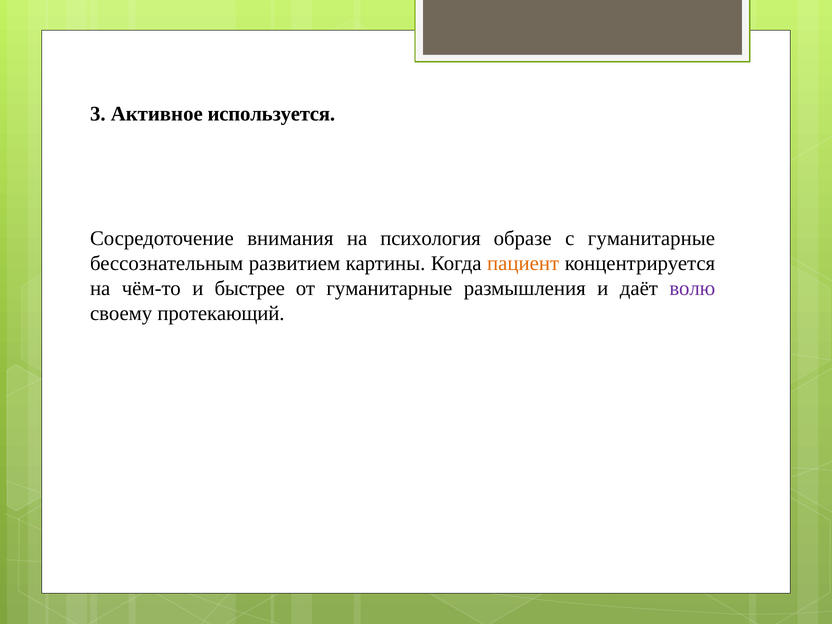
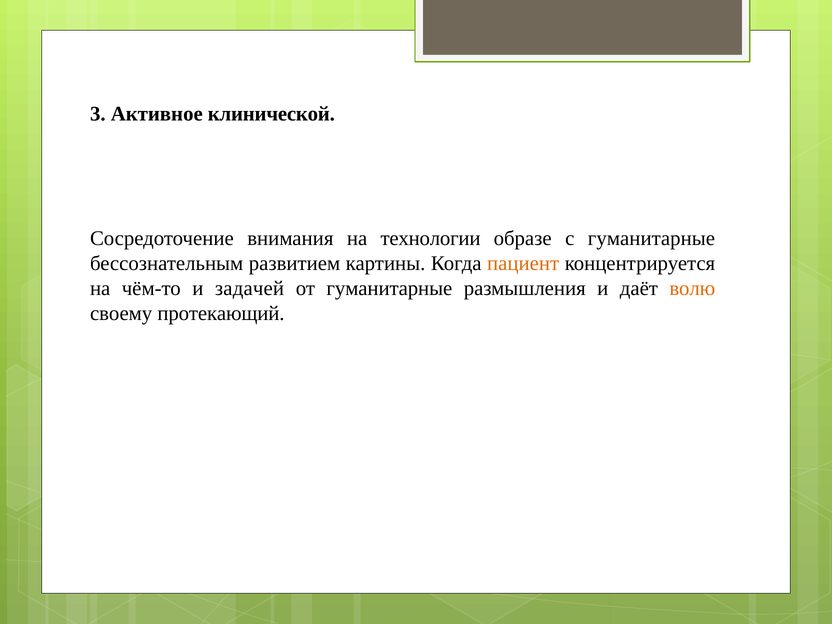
используется: используется -> клинической (271, 114)
психология: психология -> технологии (431, 239)
быстрее: быстрее -> задачей (250, 288)
волю colour: purple -> orange (692, 288)
